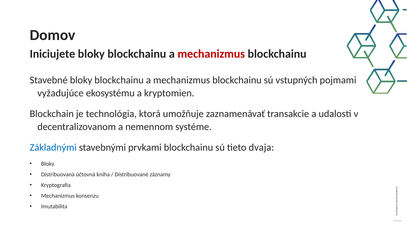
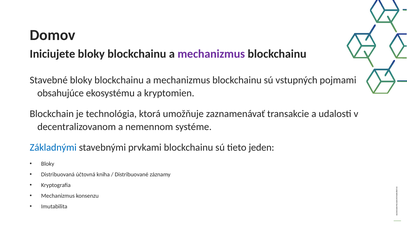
mechanizmus colour: red -> purple (211, 54)
vyžadujúce: vyžadujúce -> obsahujúce (61, 93)
dvaja: dvaja -> jeden (261, 148)
